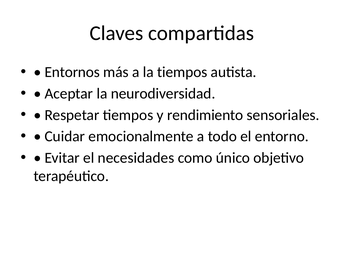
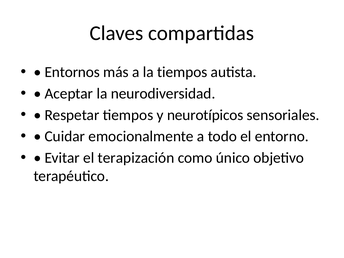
rendimiento: rendimiento -> neurotípicos (205, 115)
necesidades: necesidades -> terapización (136, 158)
